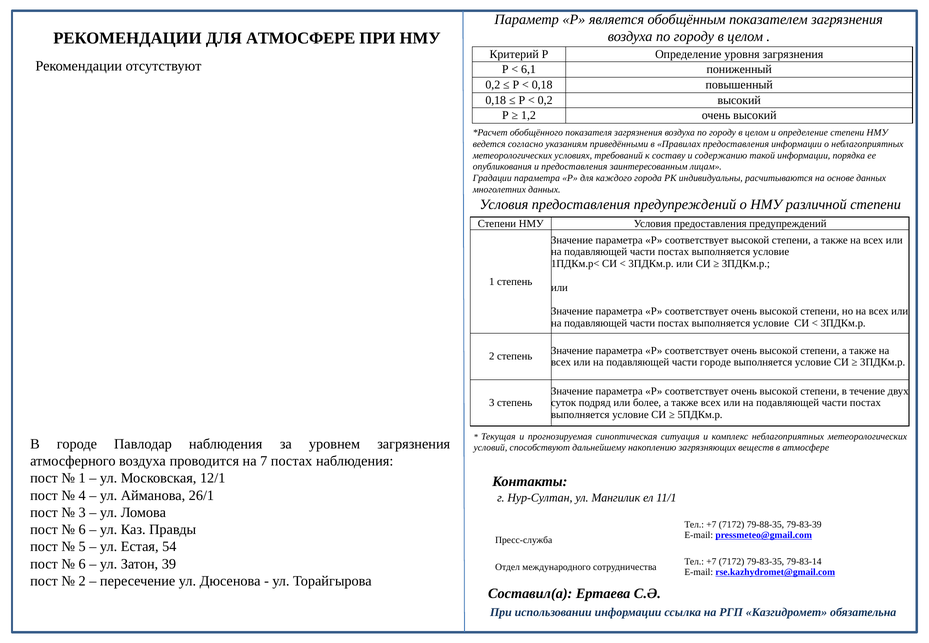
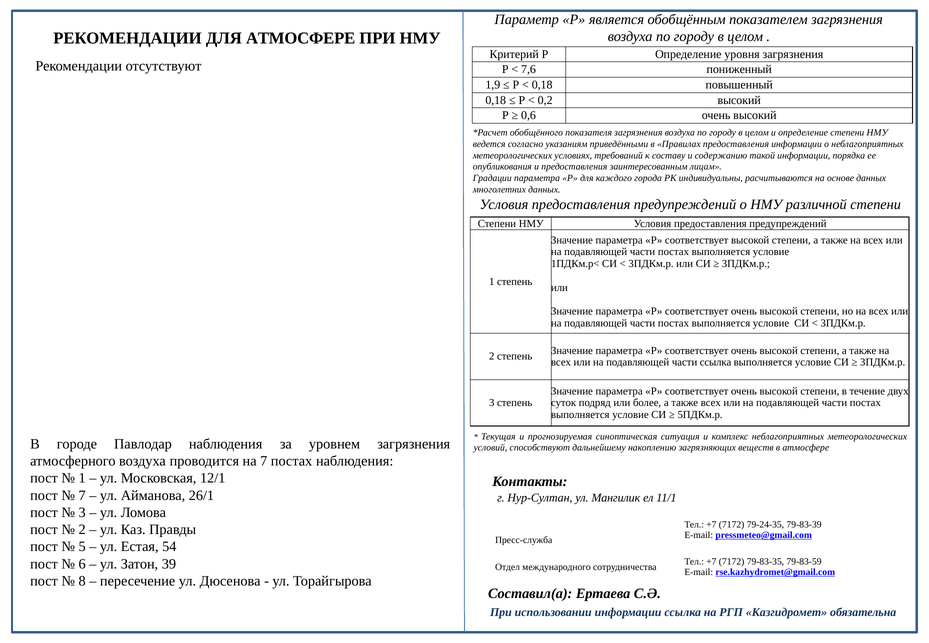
6,1: 6,1 -> 7,6 (529, 70)
0,2: 0,2 -> 1,9 (493, 85)
1,2: 1,2 -> 0,6 (529, 116)
части городе: городе -> ссылка (716, 362)
4: 4 -> 7 (82, 495)
79-88-35: 79-88-35 -> 79-24-35 (765, 525)
6: 6 -> 2 (82, 530)
79-83-14: 79-83-14 -> 79-83-59 (804, 562)
2: 2 -> 8 (82, 581)
